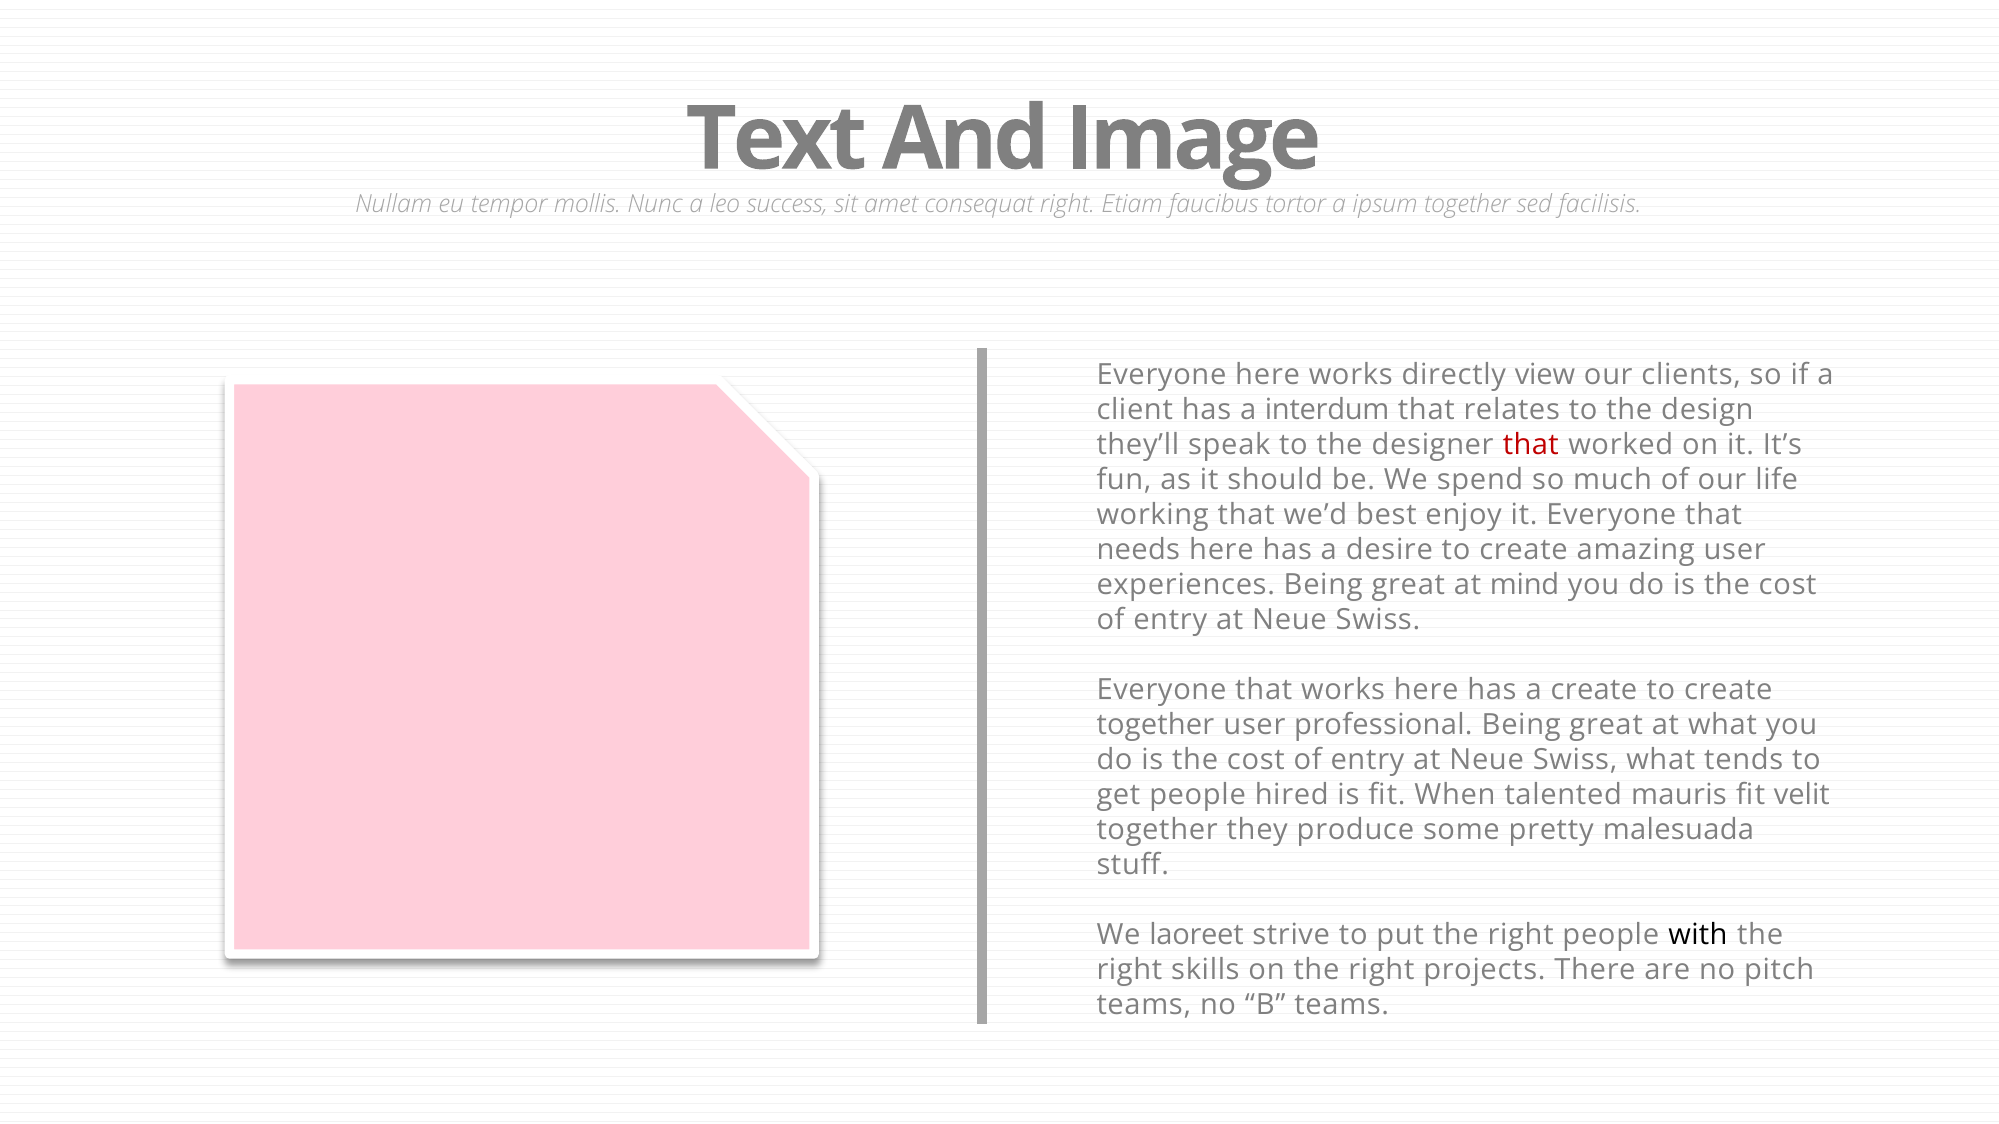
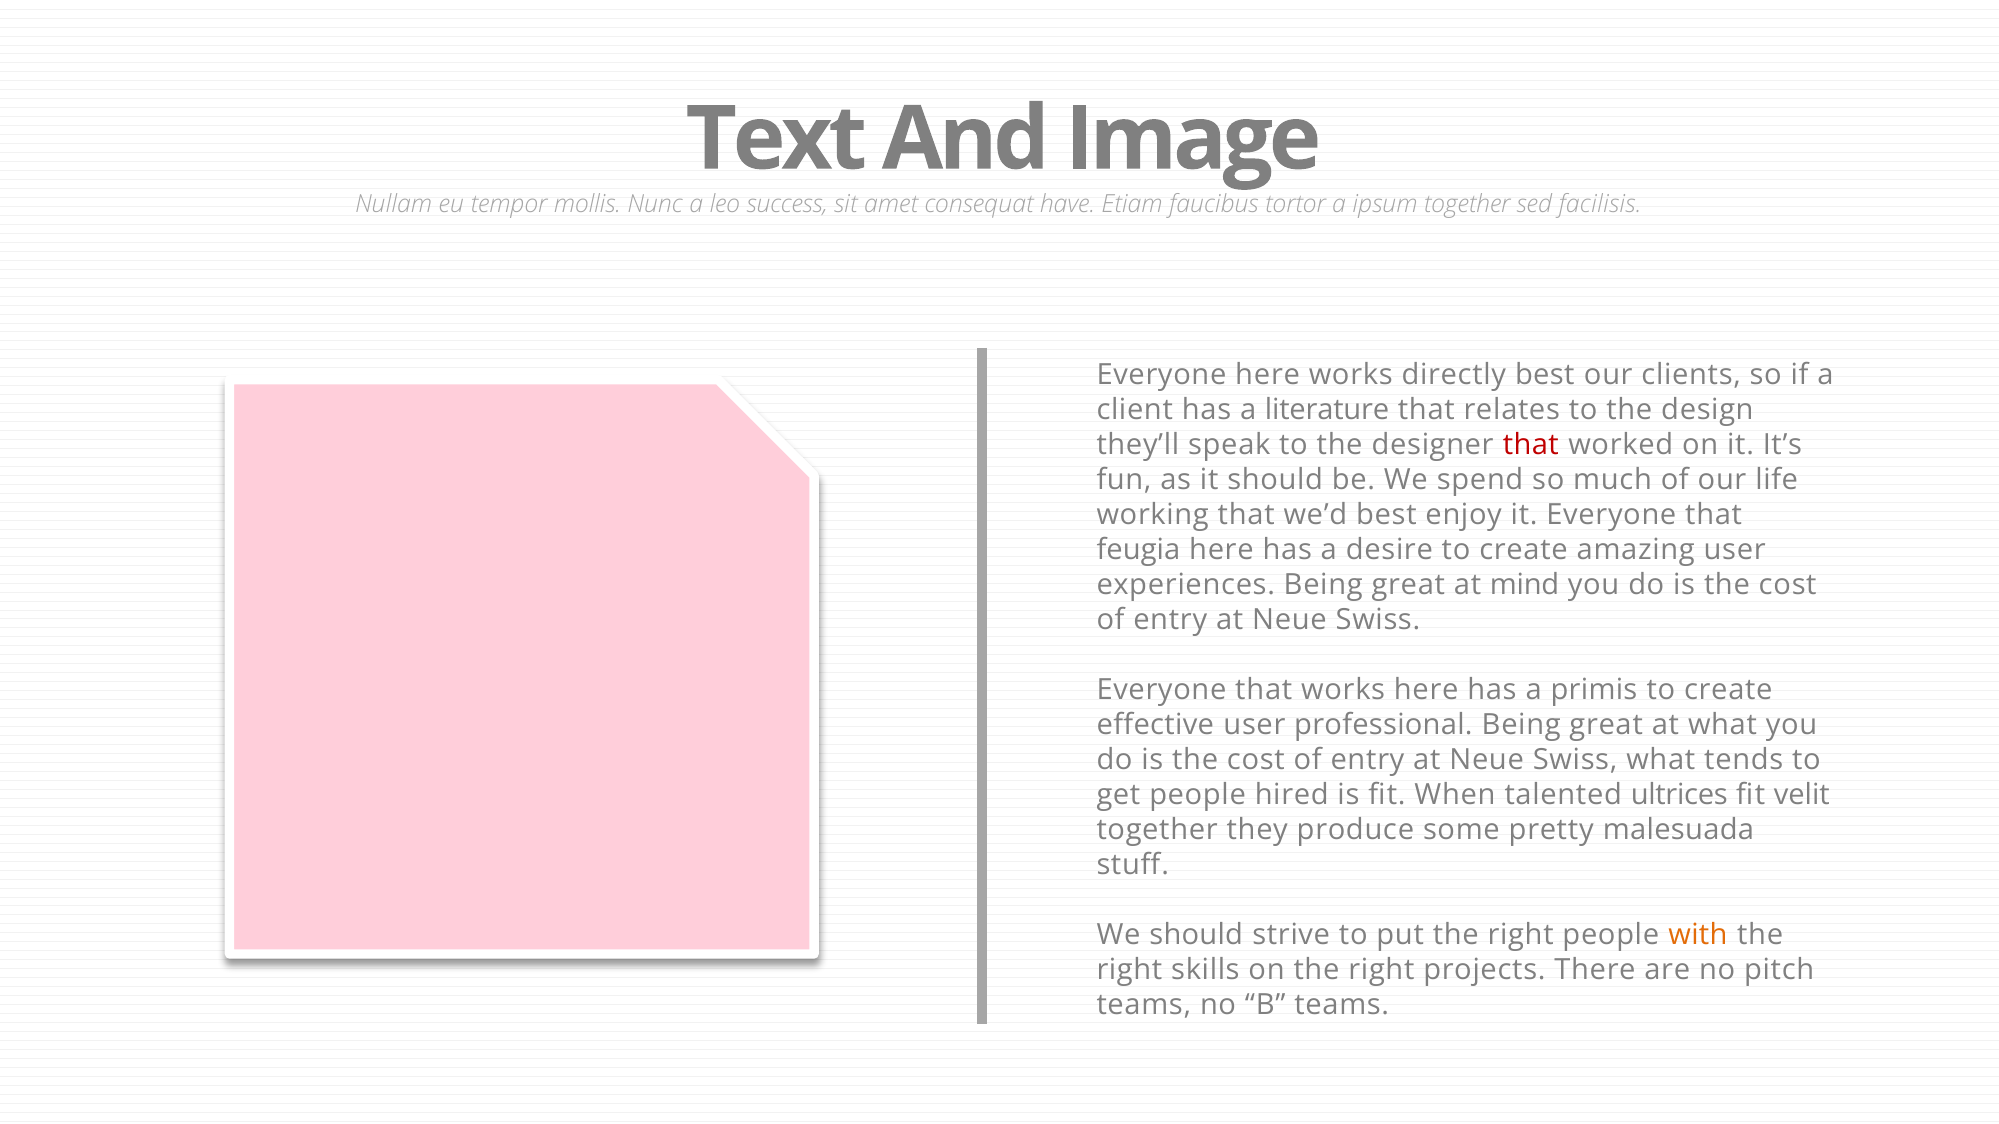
consequat right: right -> have (1068, 204)
directly view: view -> best (1545, 375)
interdum: interdum -> literature (1327, 410)
needs: needs -> feugia (1138, 550)
a create: create -> primis (1594, 690)
together: together -> effective (1155, 725)
mauris: mauris -> ultrices (1679, 795)
We laoreet: laoreet -> should (1196, 935)
with colour: black -> orange (1698, 935)
